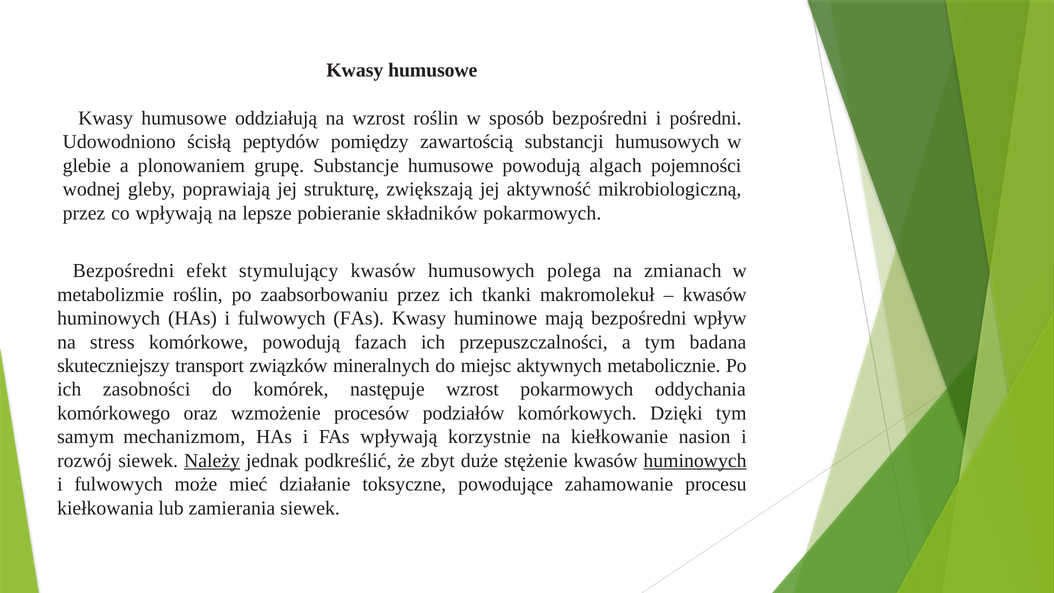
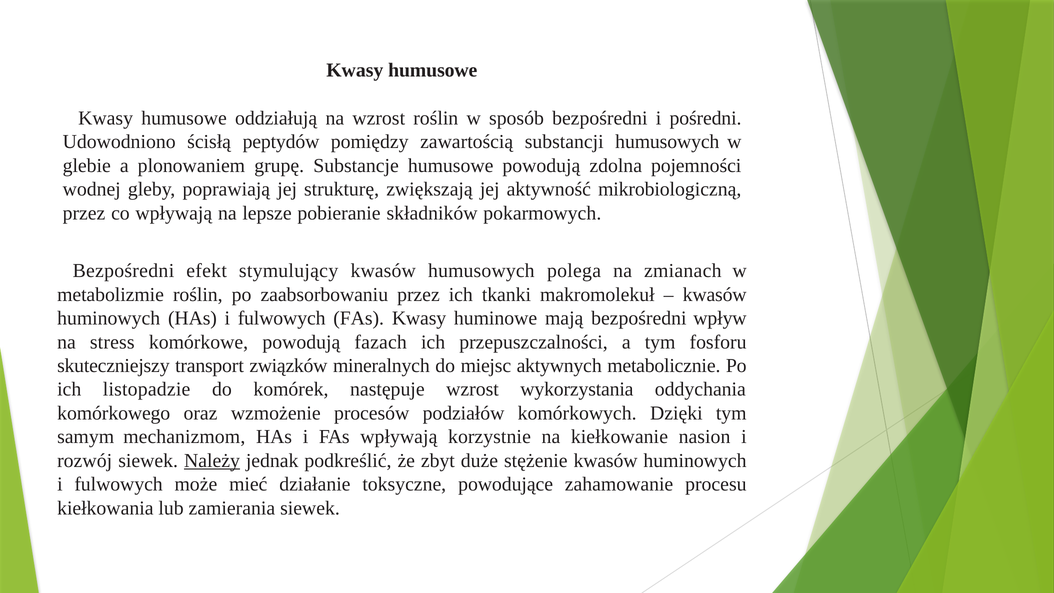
algach: algach -> zdolna (616, 166)
badana: badana -> fosforu (718, 342)
zasobności: zasobności -> listopadzie (147, 389)
wzrost pokarmowych: pokarmowych -> wykorzystania (577, 389)
huminowych underline: present -> none (695, 461)
